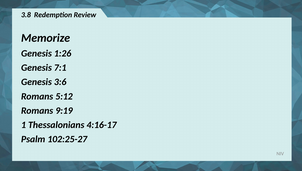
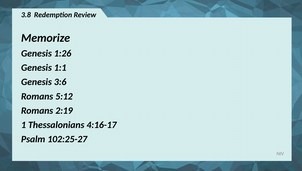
7:1: 7:1 -> 1:1 (60, 67)
9:19: 9:19 -> 2:19 (64, 110)
